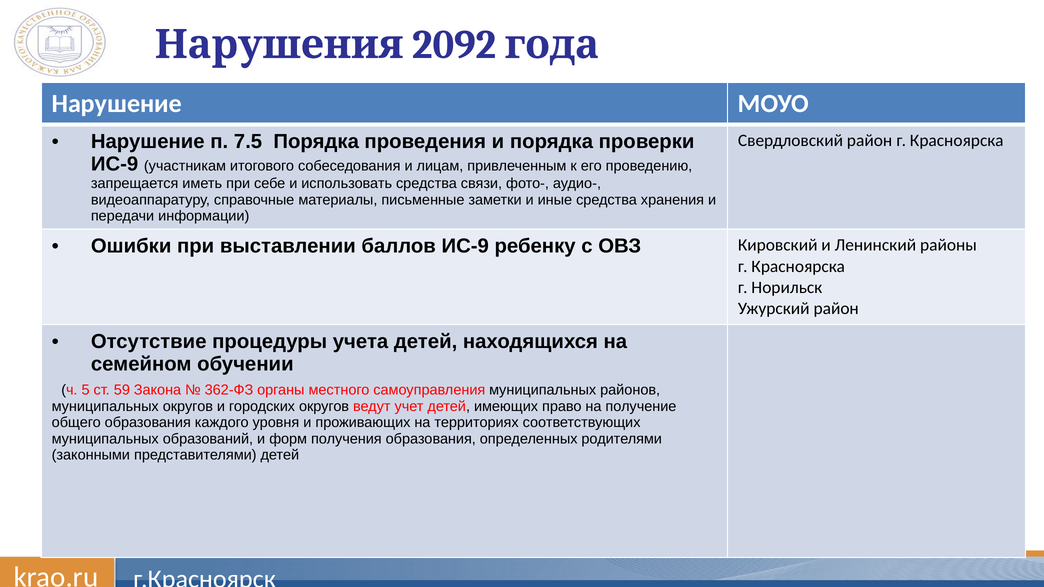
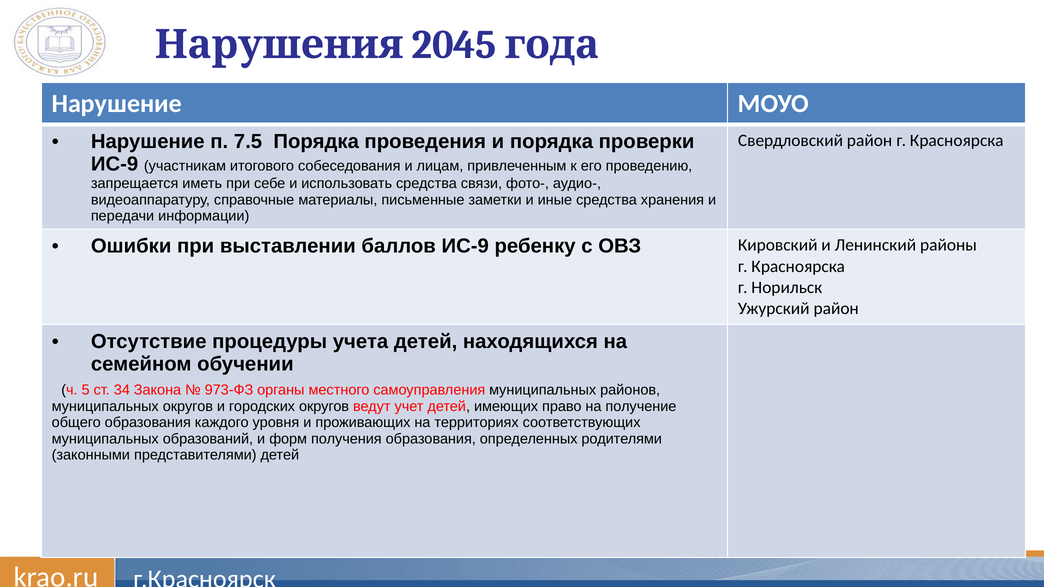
2092: 2092 -> 2045 (454, 45)
59: 59 -> 34 (122, 390)
362-ФЗ: 362-ФЗ -> 973-ФЗ (229, 390)
